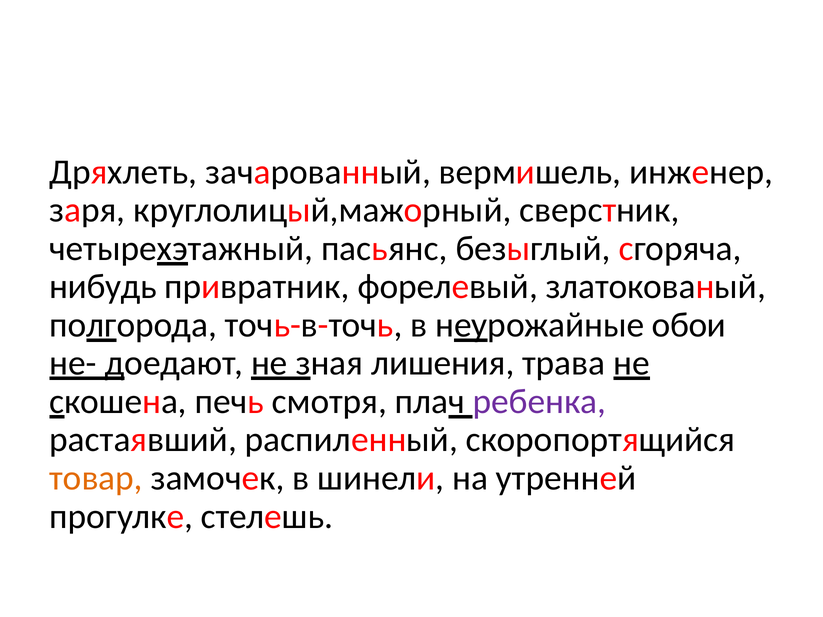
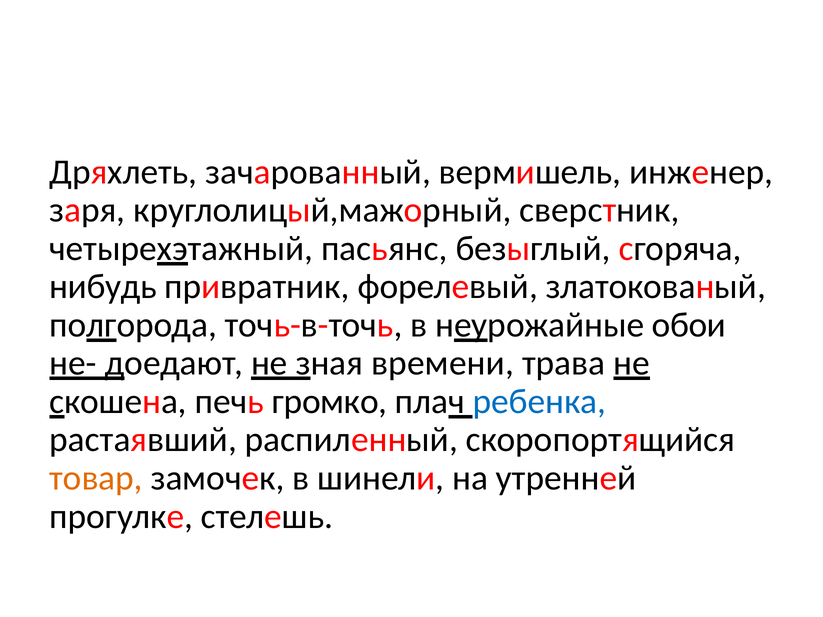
лишения: лишения -> времени (443, 363)
смотря: смотря -> громко (330, 402)
ребенка colour: purple -> blue (539, 402)
